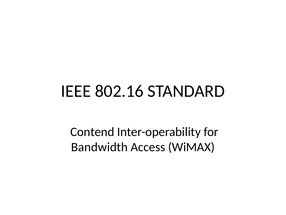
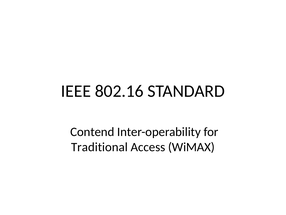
Bandwidth: Bandwidth -> Traditional (99, 147)
